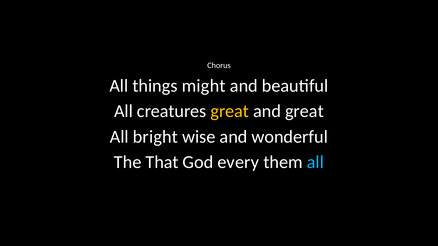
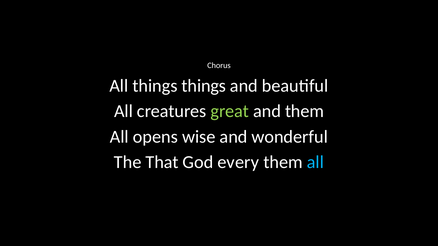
things might: might -> things (204, 86)
great colour: yellow -> light green (230, 111)
and great: great -> them (304, 111)
bright: bright -> opens (155, 137)
